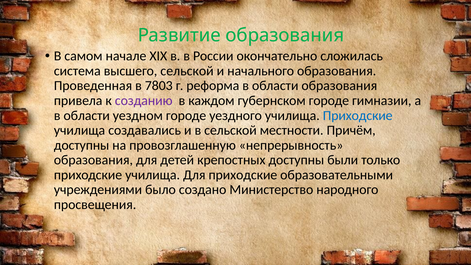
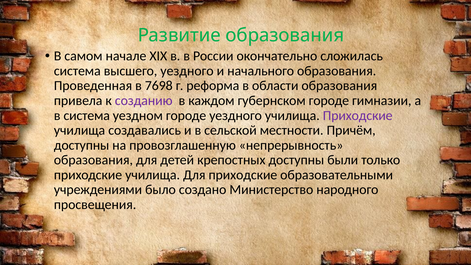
высшего сельской: сельской -> уездного (187, 71)
7803: 7803 -> 7698 (159, 86)
области: области -> система (87, 115)
Приходские colour: blue -> purple (358, 115)
